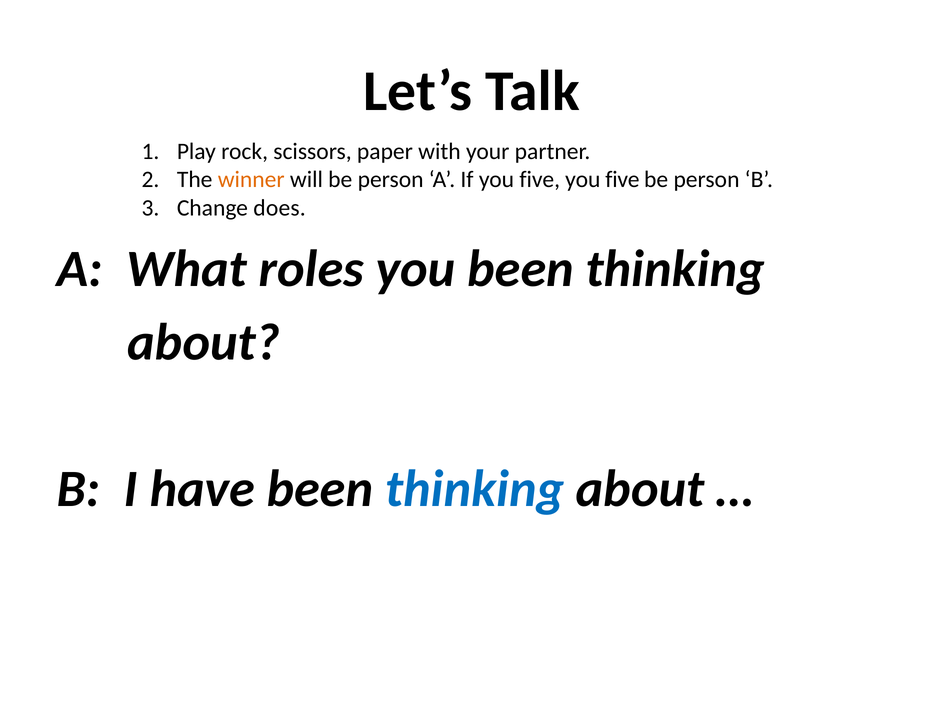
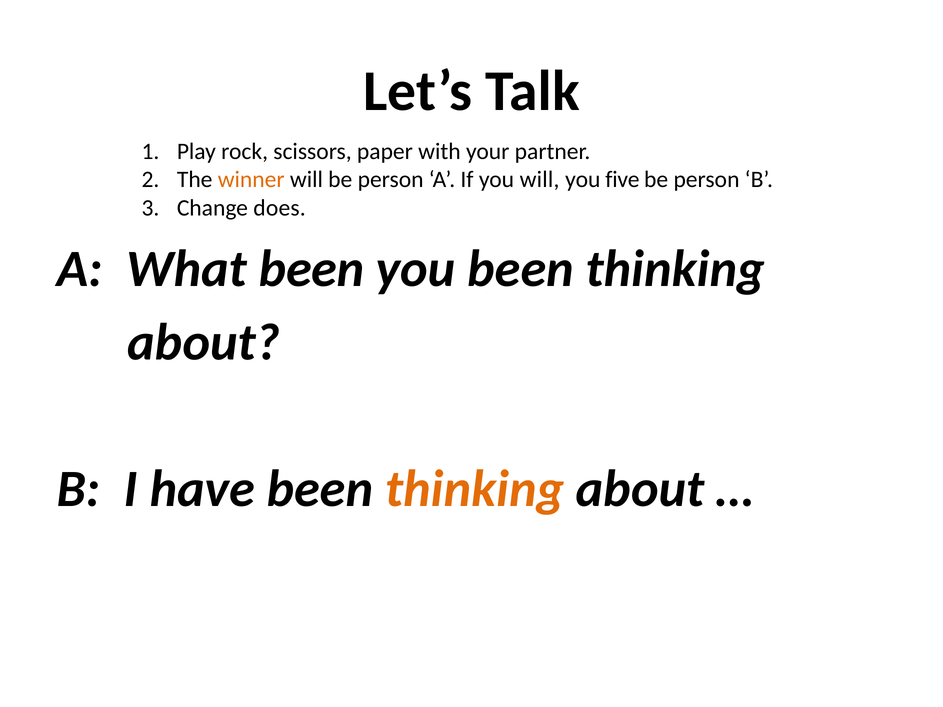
If you five: five -> will (540, 180)
What roles: roles -> been (312, 269)
thinking colour: blue -> orange (475, 489)
